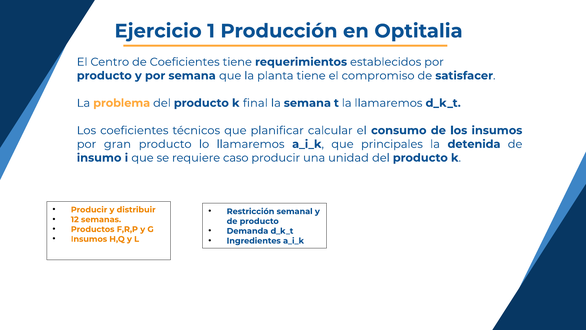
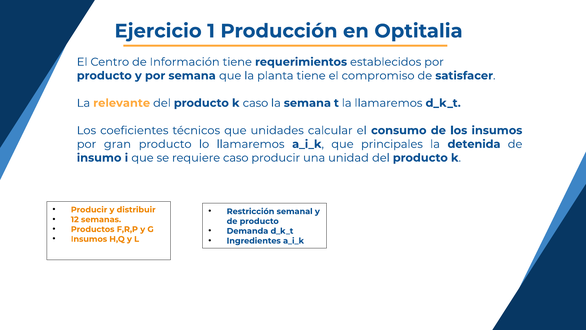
de Coeficientes: Coeficientes -> Información (185, 62)
problema: problema -> relevante (122, 103)
k final: final -> caso (255, 103)
planificar: planificar -> unidades (277, 130)
